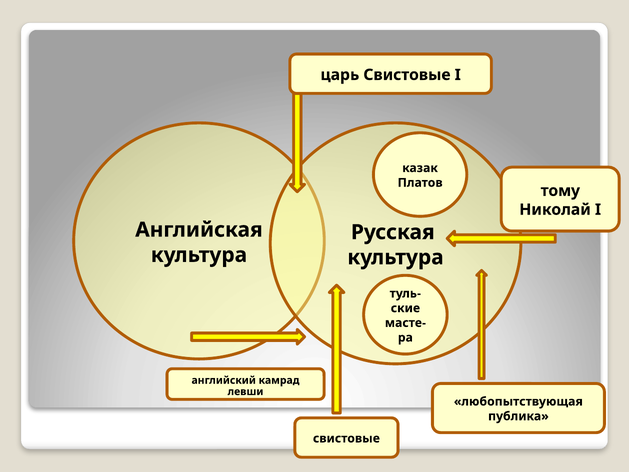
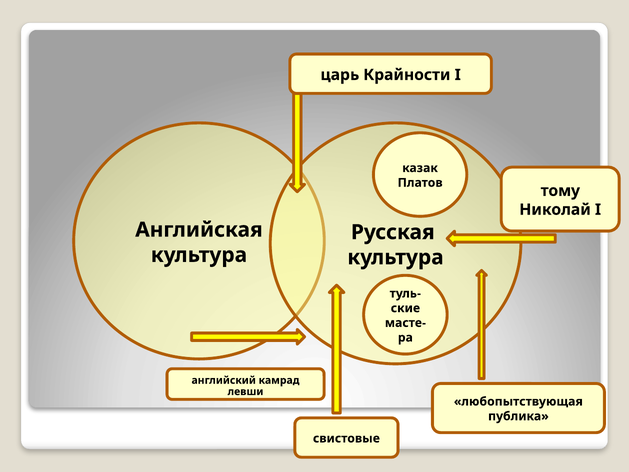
царь Свистовые: Свистовые -> Крайности (407, 75)
